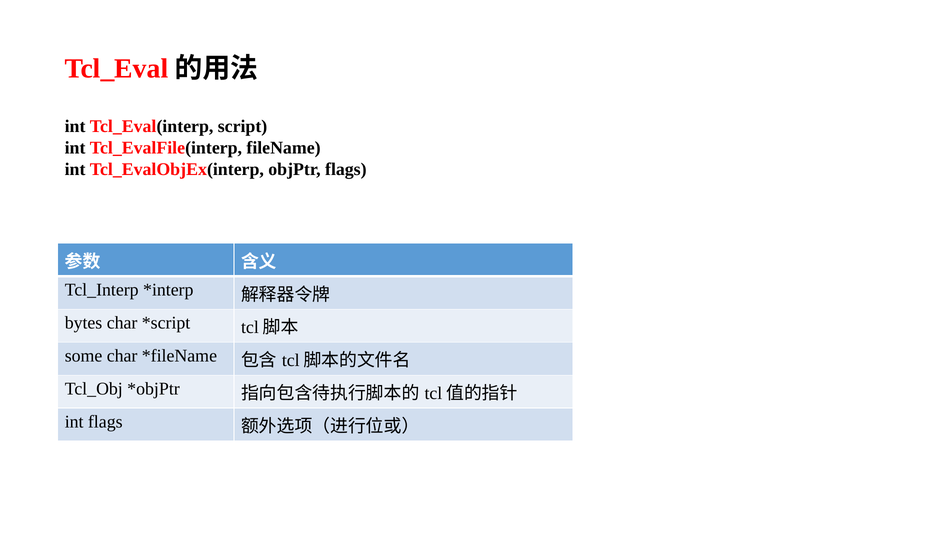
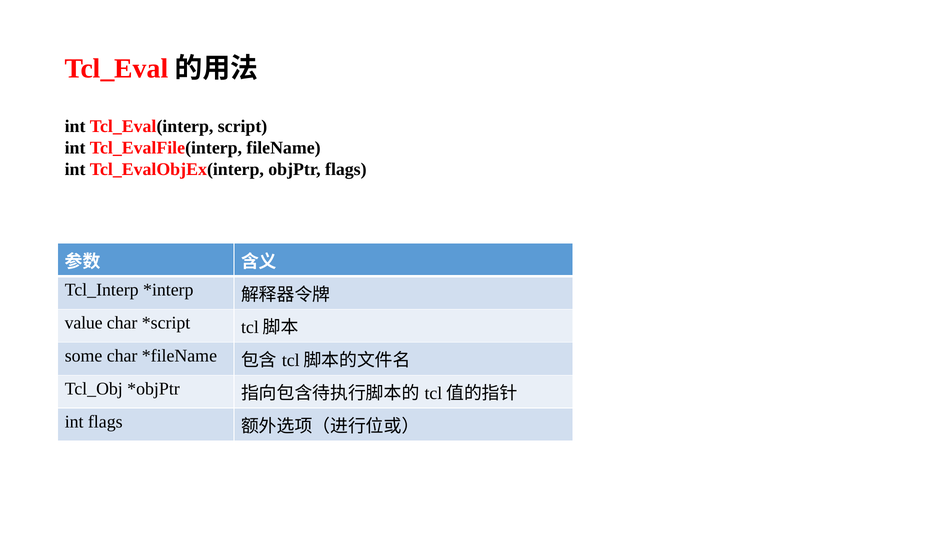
bytes: bytes -> value (84, 323)
